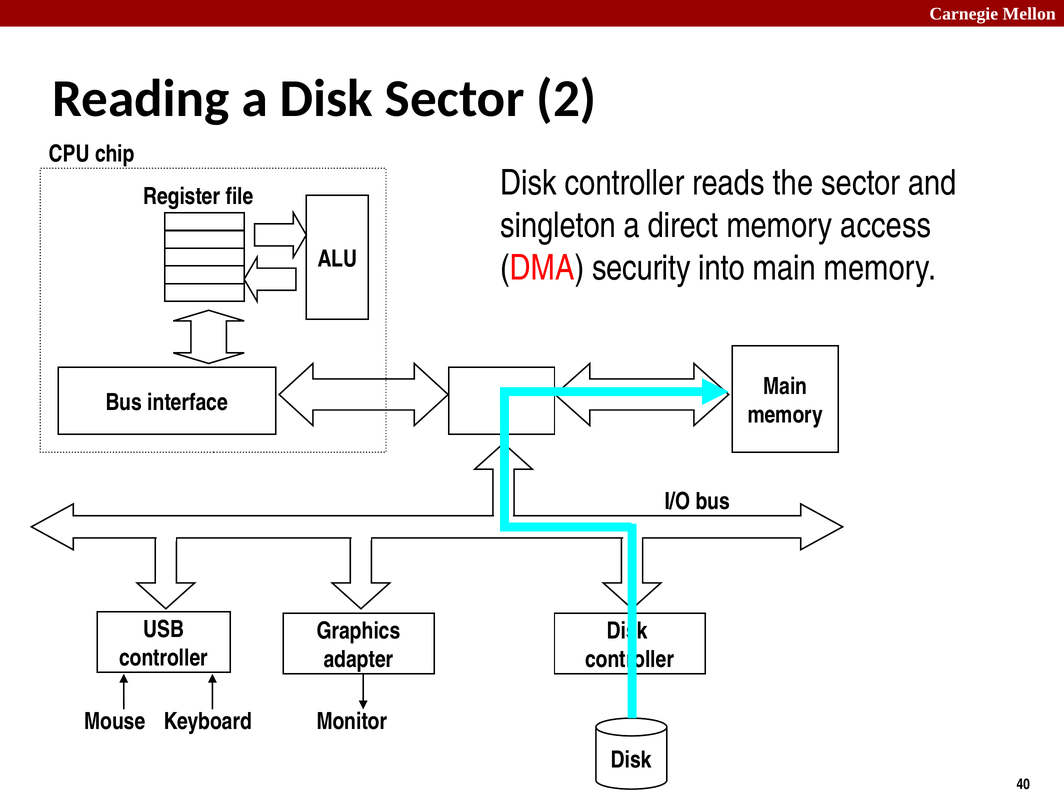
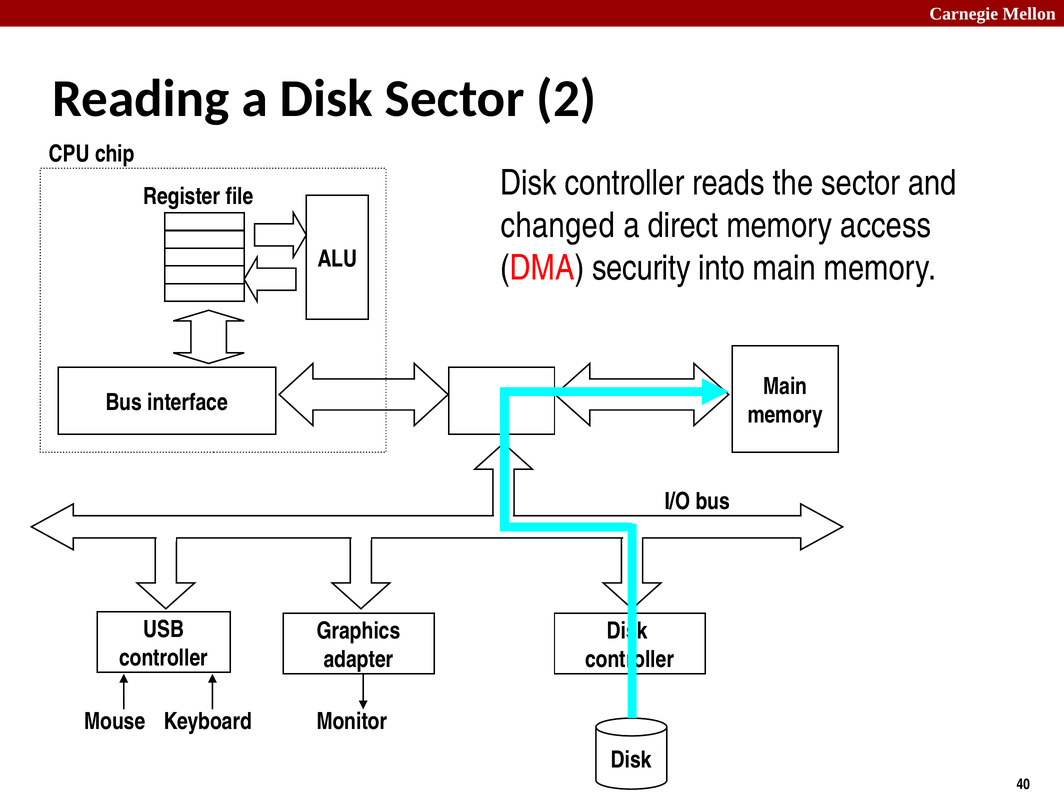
singleton: singleton -> changed (558, 226)
